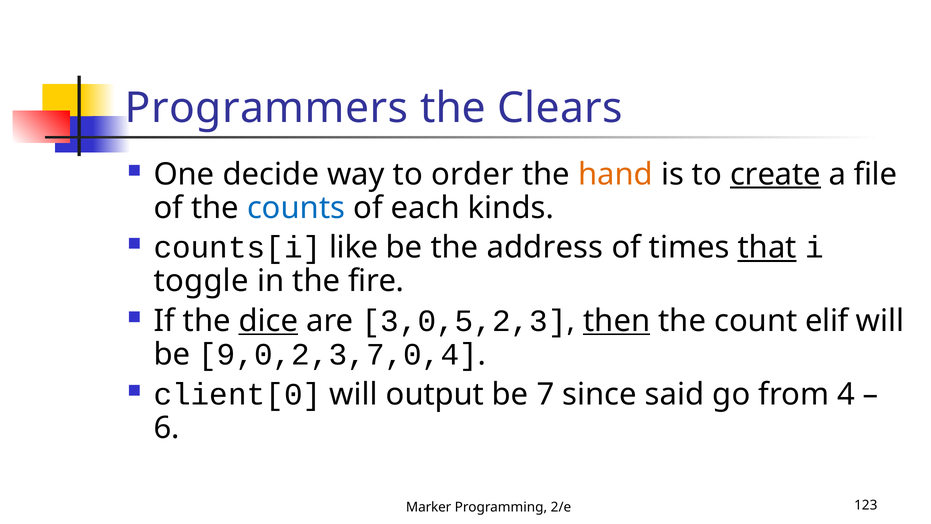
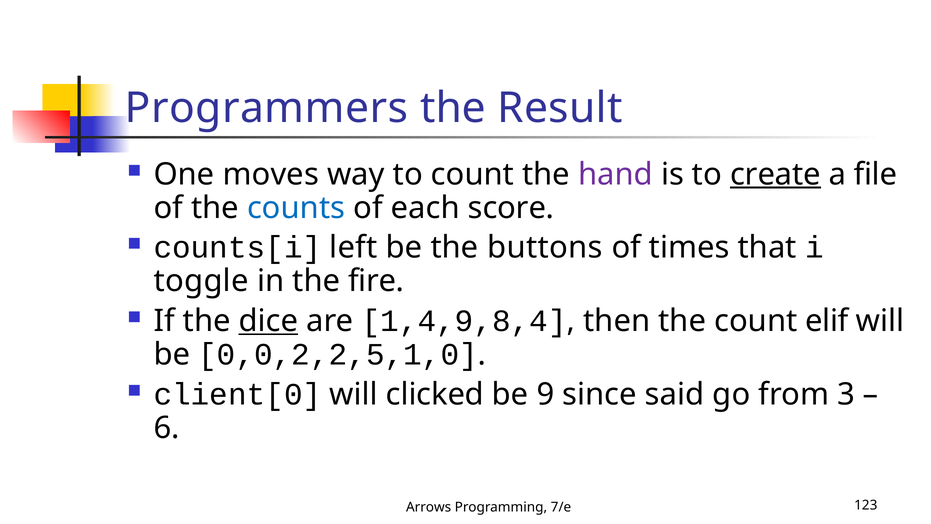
Clears: Clears -> Result (560, 108)
decide: decide -> moves (271, 174)
to order: order -> count (472, 174)
hand colour: orange -> purple (615, 174)
kinds: kinds -> score (511, 208)
like: like -> left (354, 247)
address: address -> buttons (545, 247)
that underline: present -> none (767, 247)
3,0,5,2,3: 3,0,5,2,3 -> 1,4,9,8,4 (464, 321)
then underline: present -> none (617, 321)
9,0,2,3,7,0,4: 9,0,2,3,7,0,4 -> 0,0,2,2,5,1,0 (338, 354)
output: output -> clicked (435, 394)
7: 7 -> 9 (545, 394)
4: 4 -> 3 (846, 394)
Marker: Marker -> Arrows (429, 507)
2/e: 2/e -> 7/e (561, 507)
